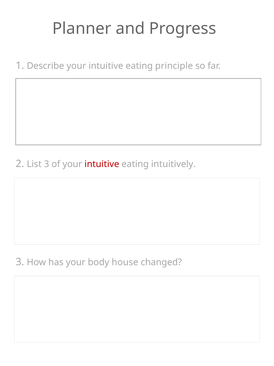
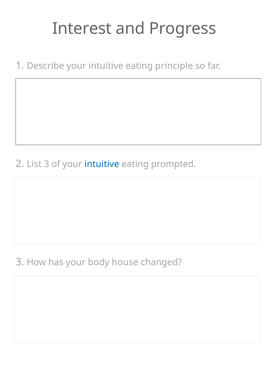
Planner: Planner -> Interest (82, 28)
intuitive colour: red -> blue (102, 164)
intuitively: intuitively -> prompted (173, 164)
